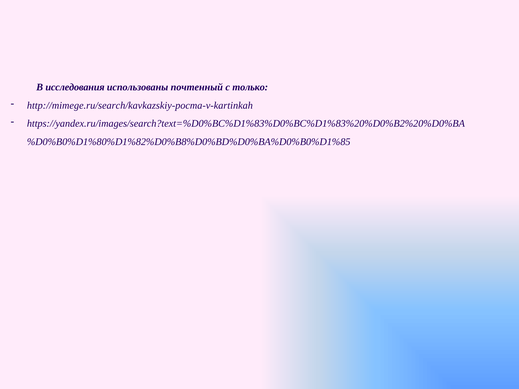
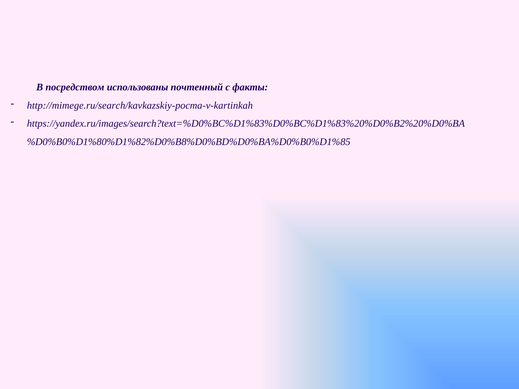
исследования: исследования -> посредством (75, 87)
только: только -> факты (250, 87)
